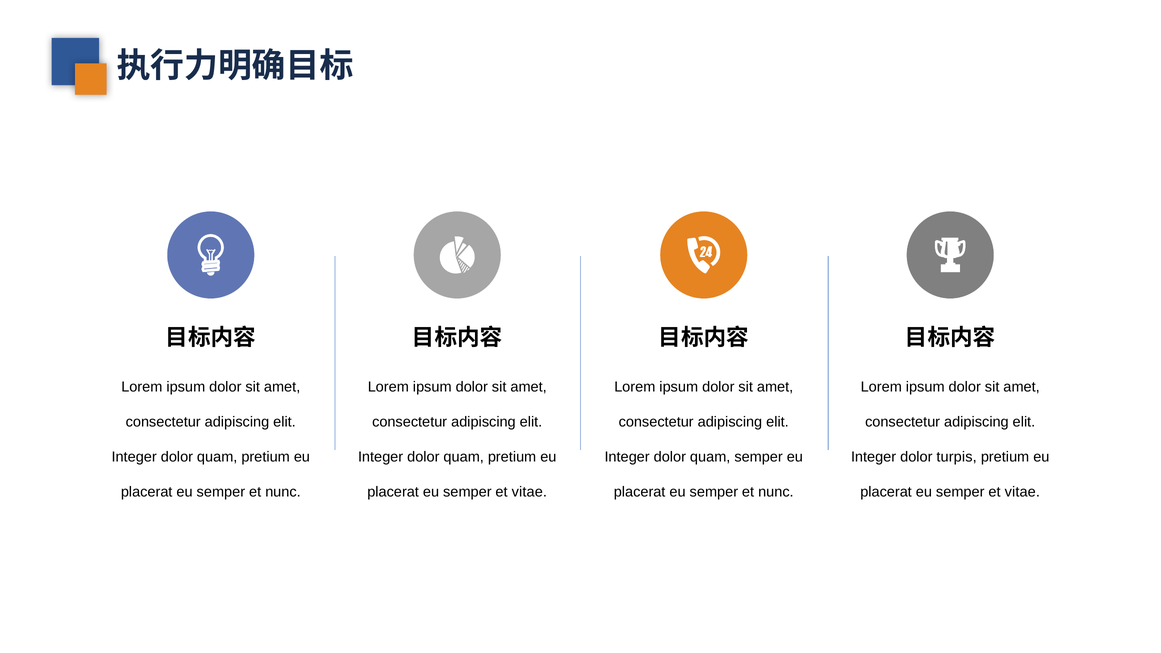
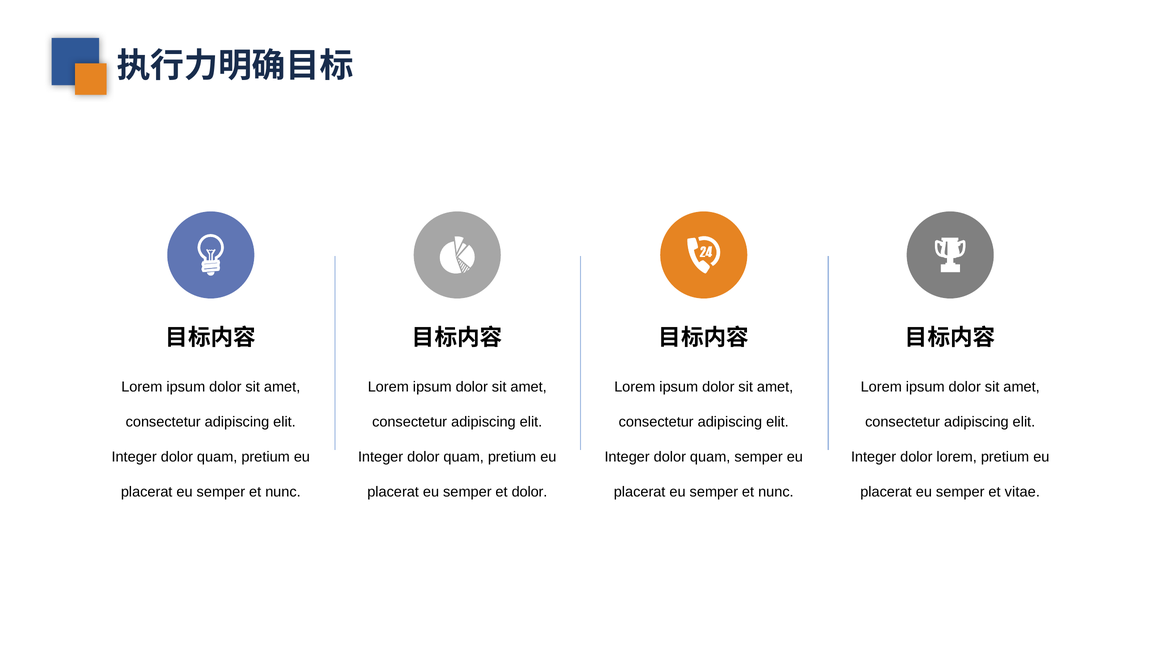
dolor turpis: turpis -> lorem (957, 457)
vitae: vitae -> dolor (529, 492)
